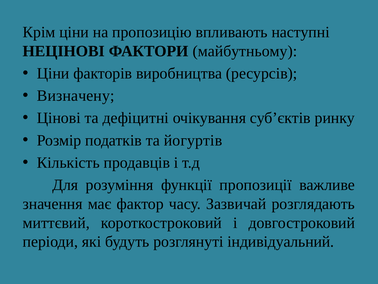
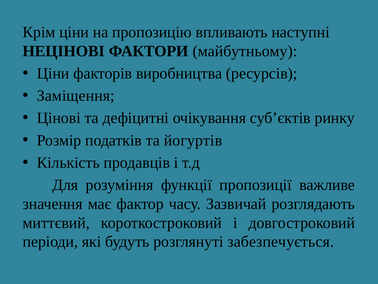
Визначену: Визначену -> Заміщення (76, 96)
індивідуальний: індивідуальний -> забезпечується (281, 241)
